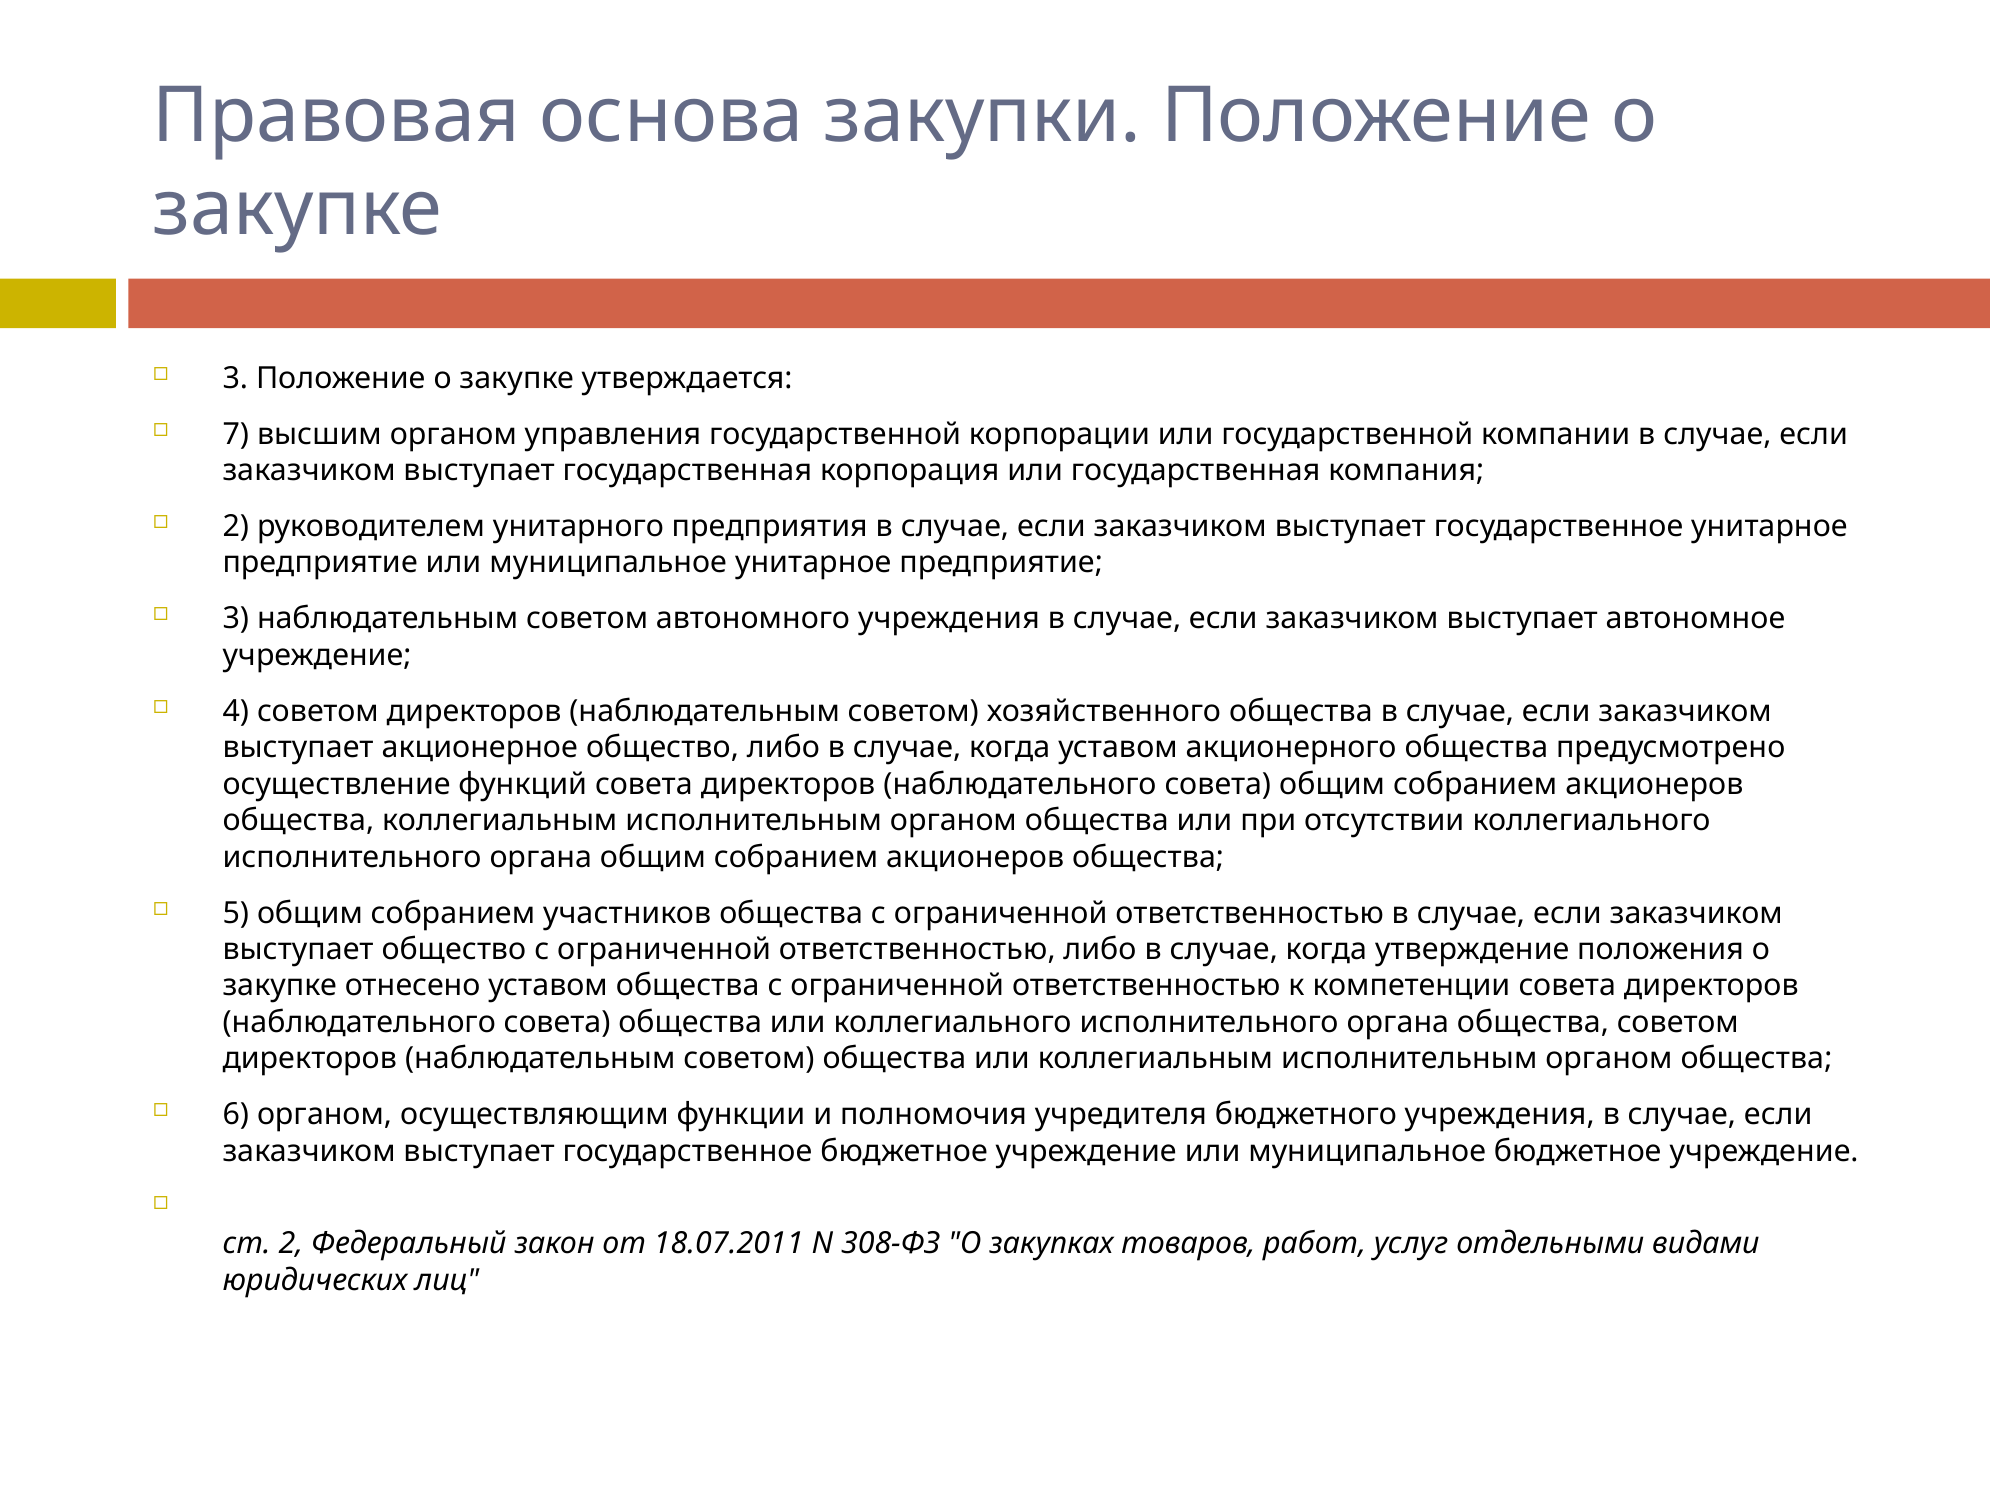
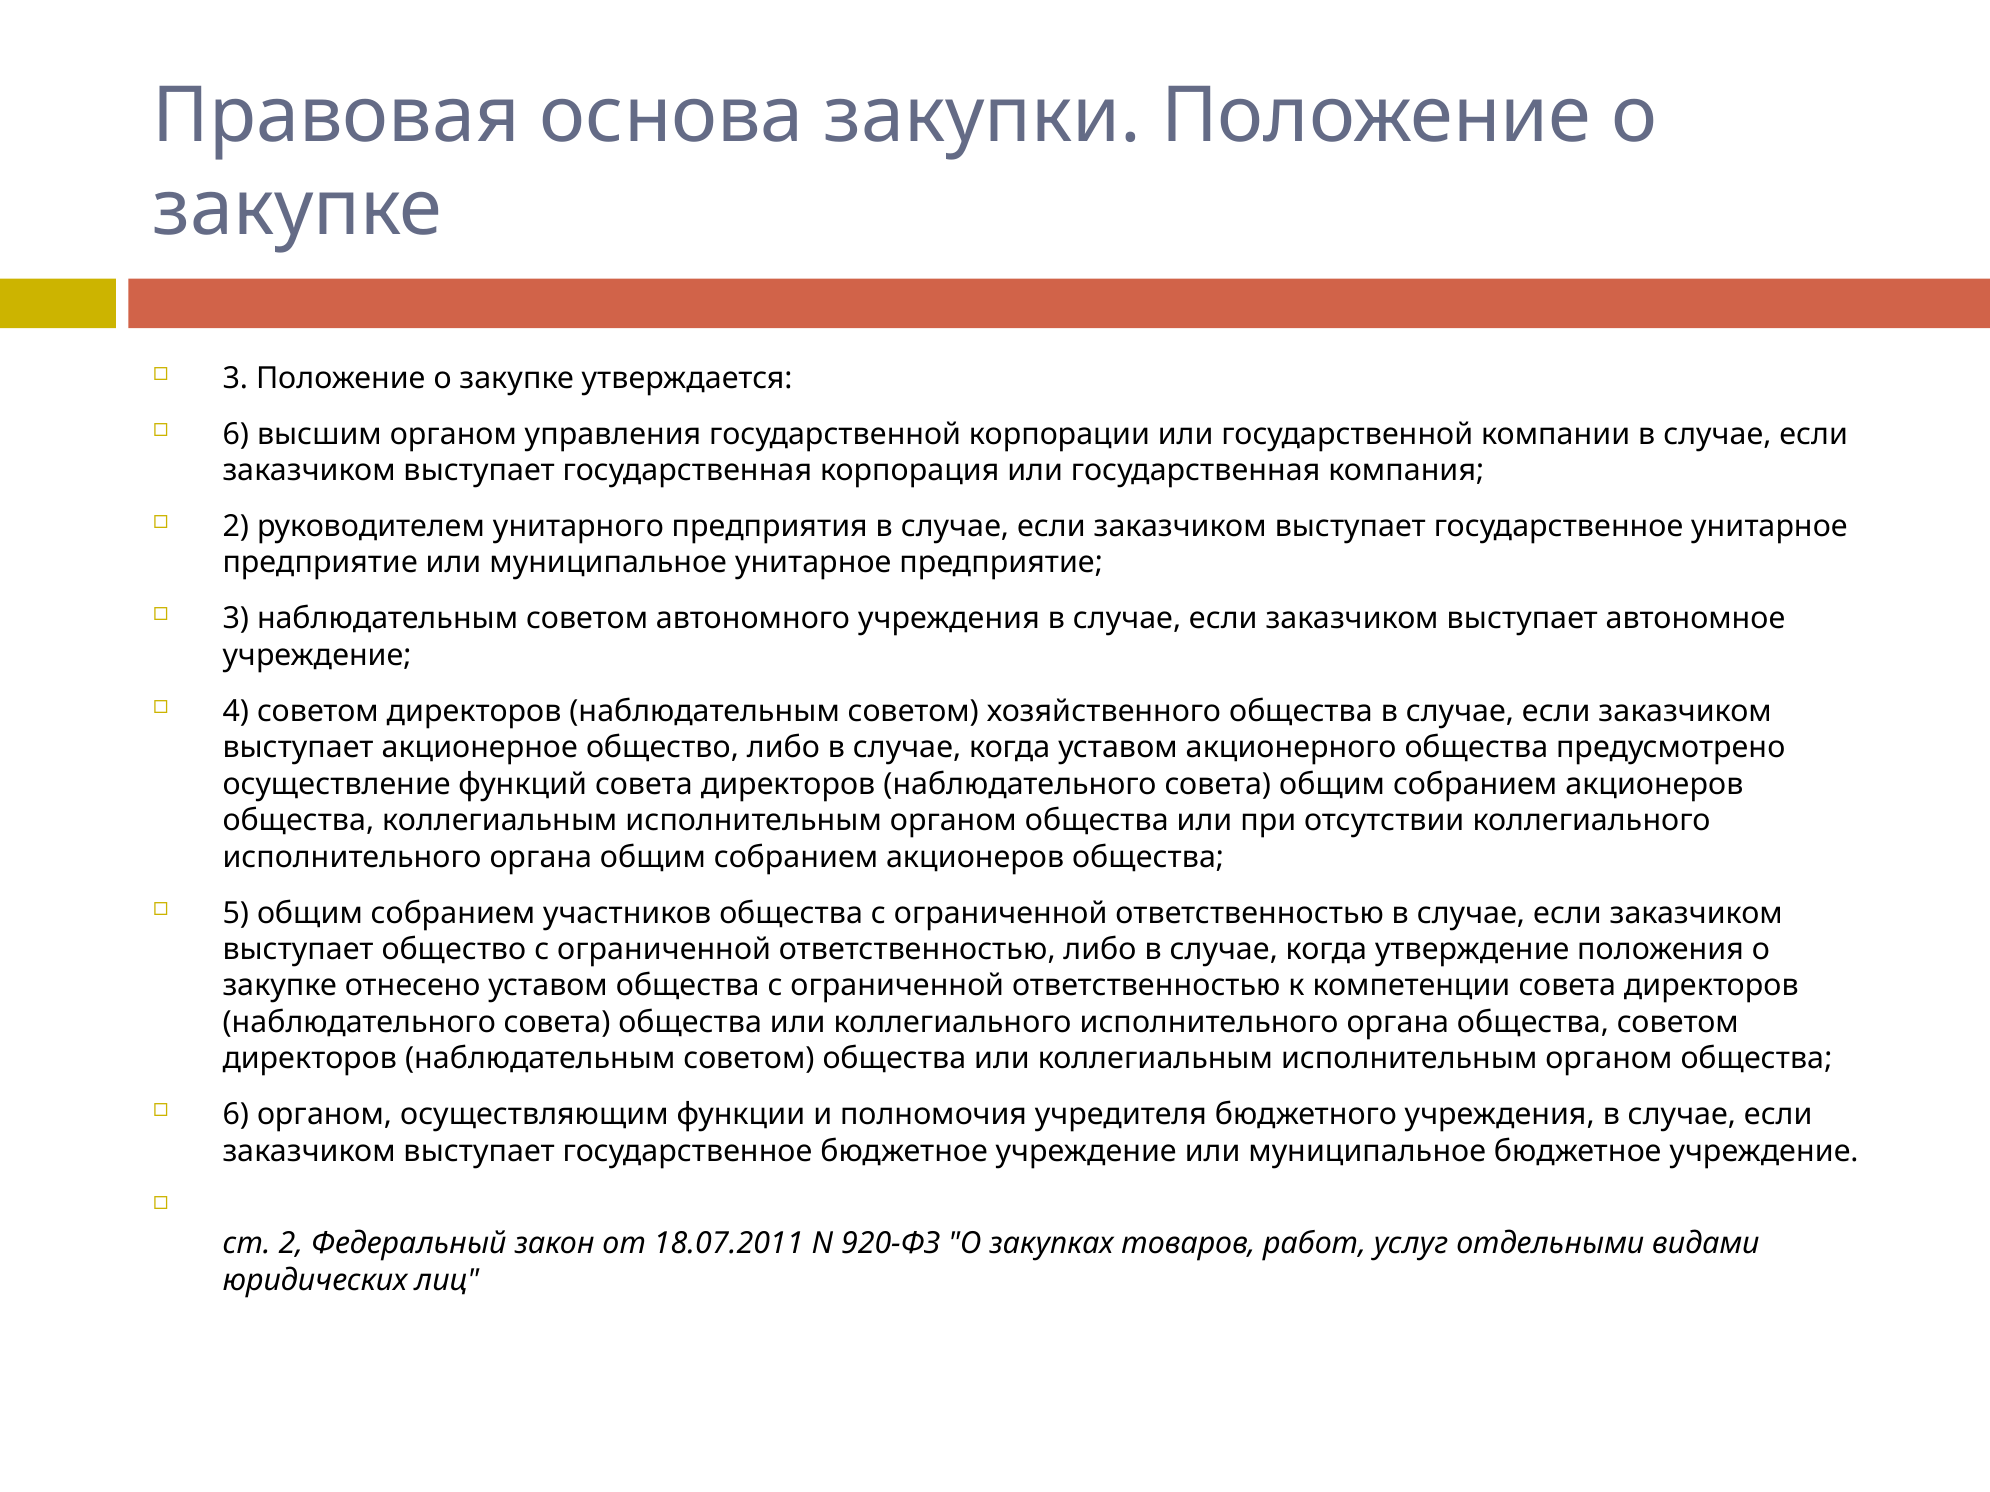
7: 7 -> 6 (236, 434)
308-ФЗ: 308-ФЗ -> 920-ФЗ (891, 1244)
